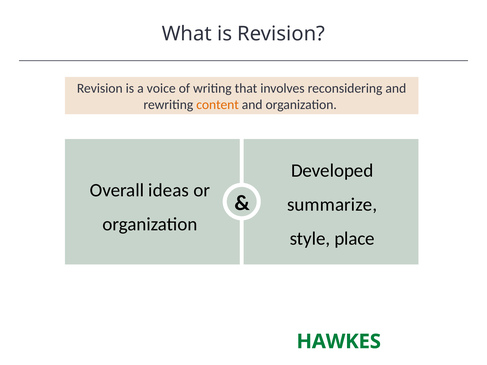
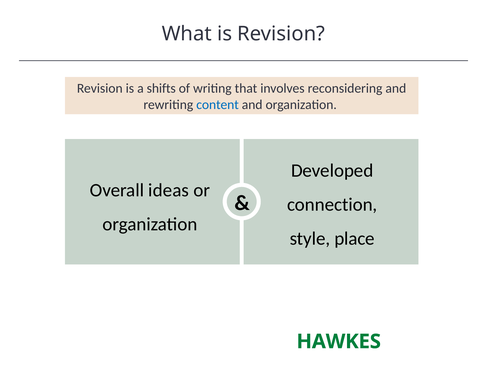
voice: voice -> shifts (161, 88)
content colour: orange -> blue (218, 105)
summarize: summarize -> connection (332, 205)
